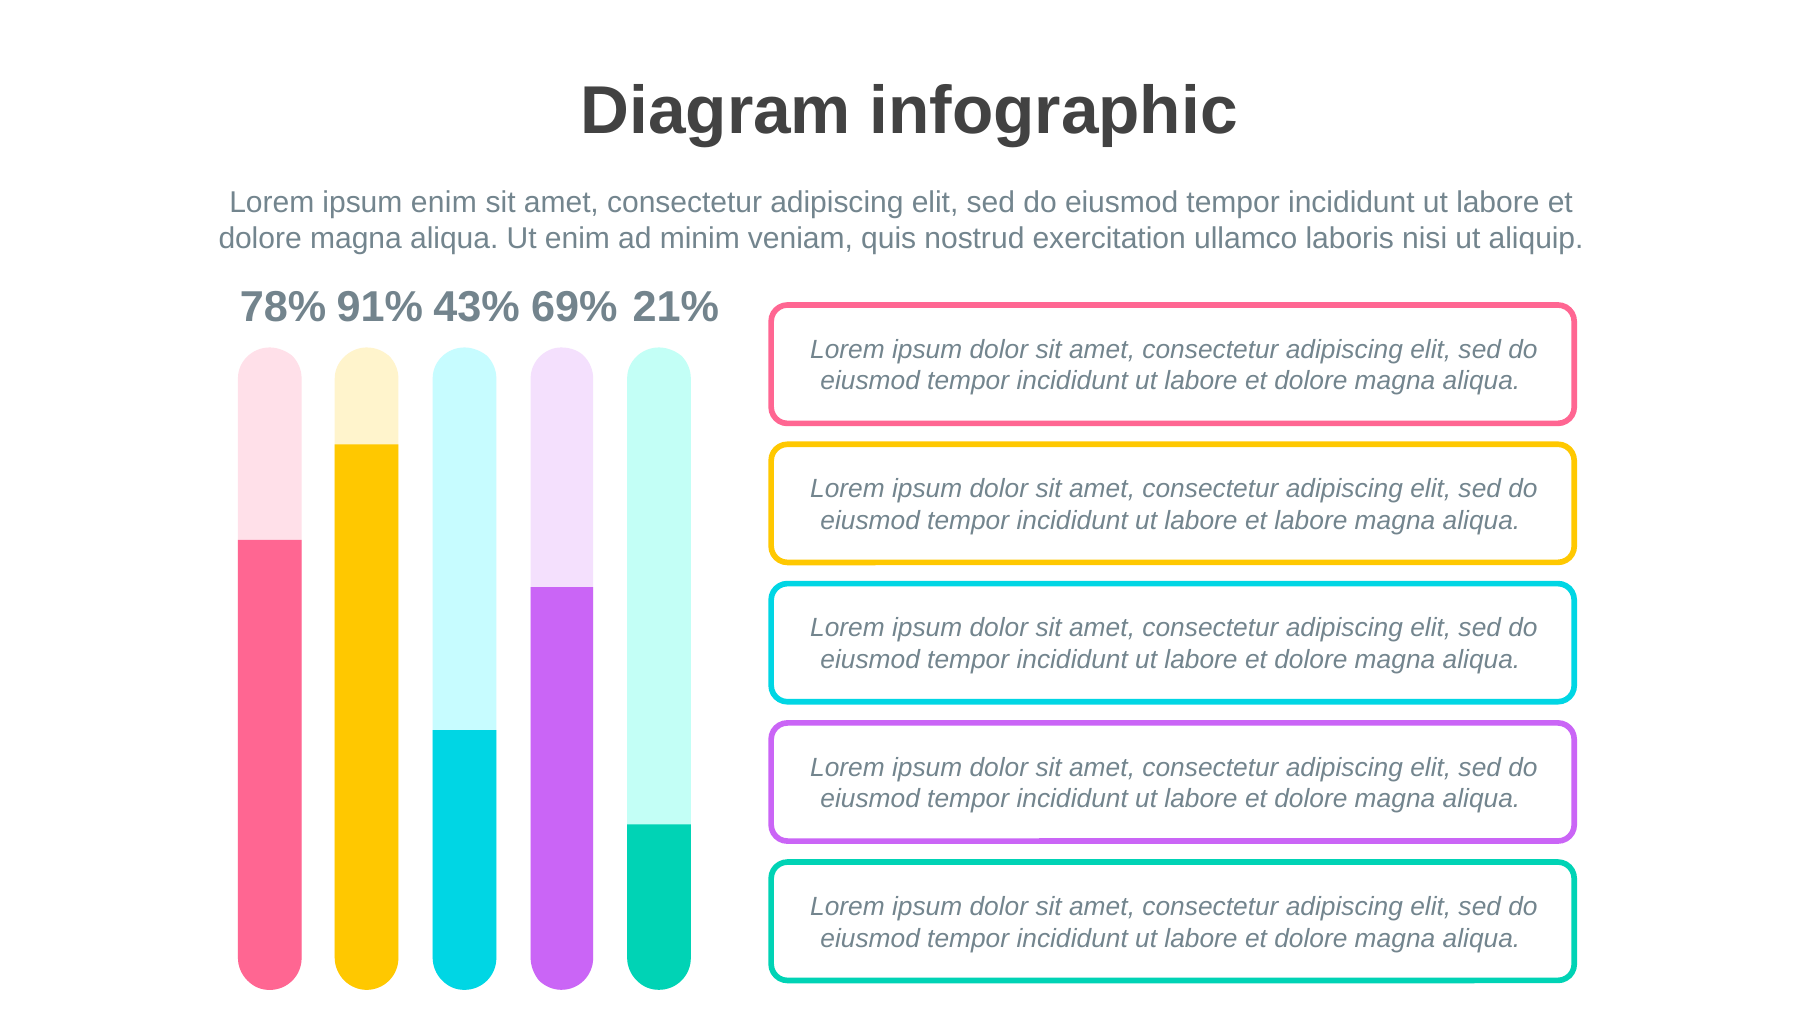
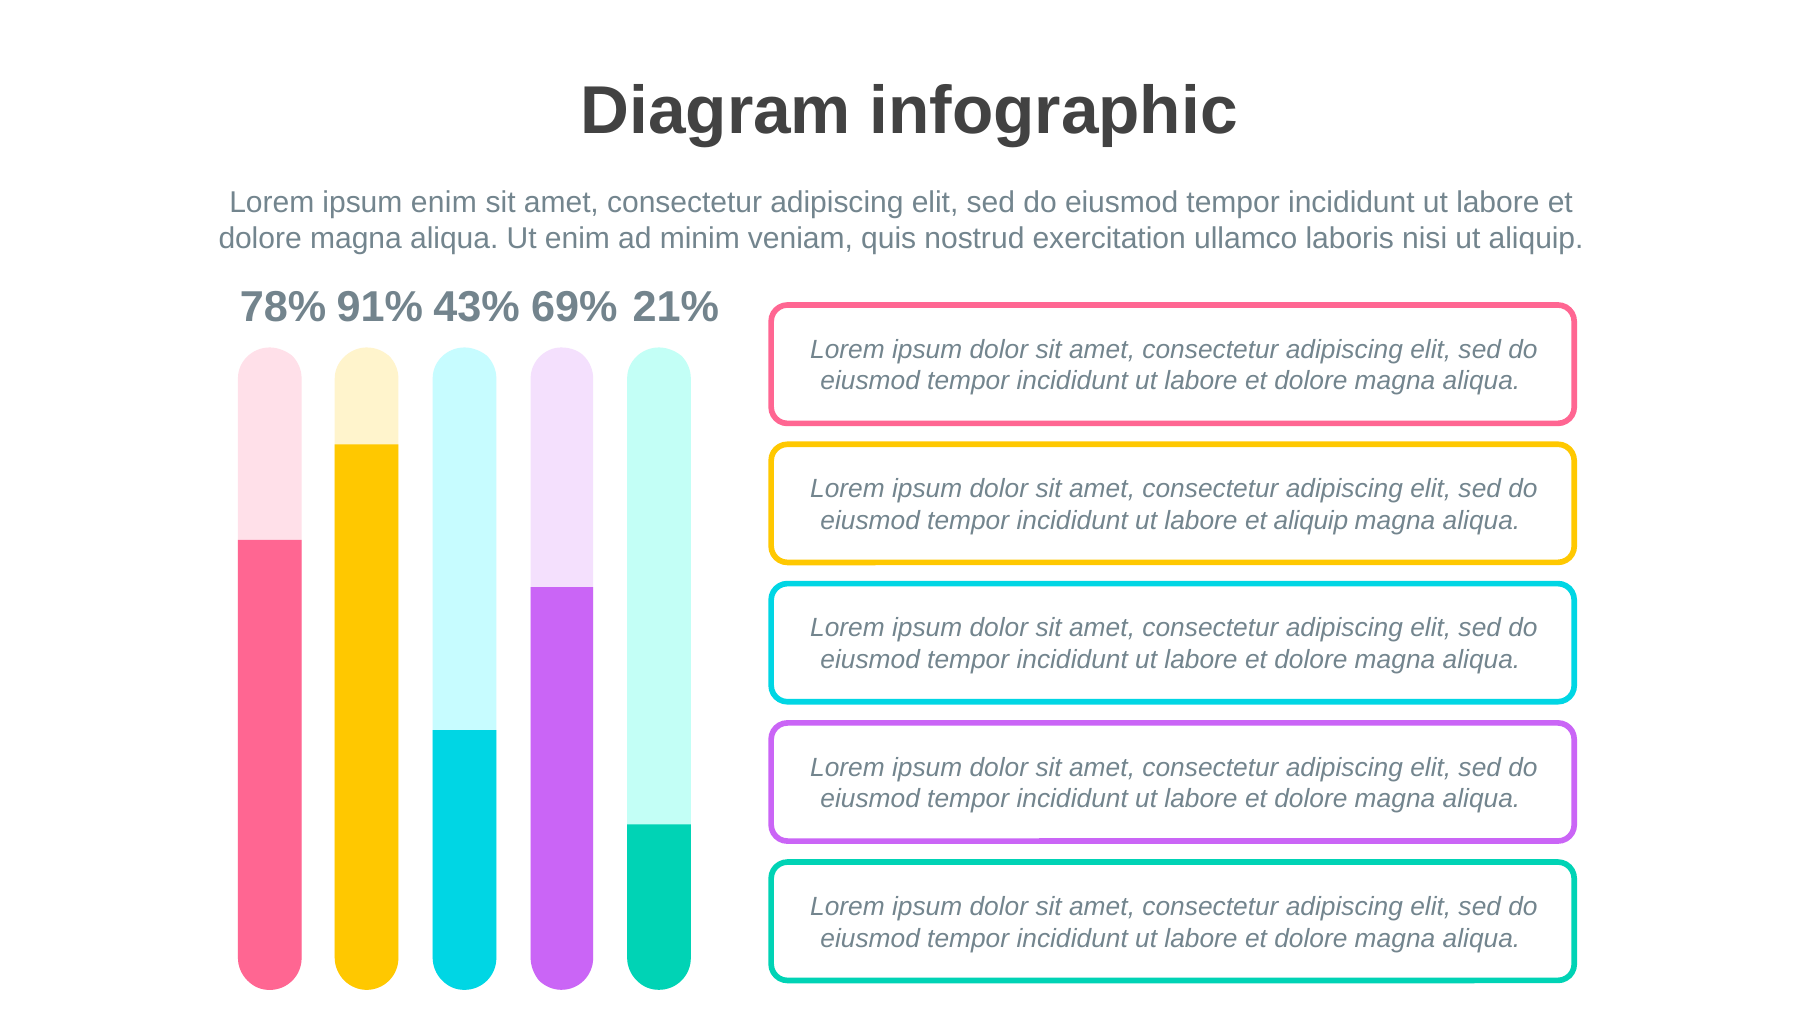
et labore: labore -> aliquip (1311, 520)
